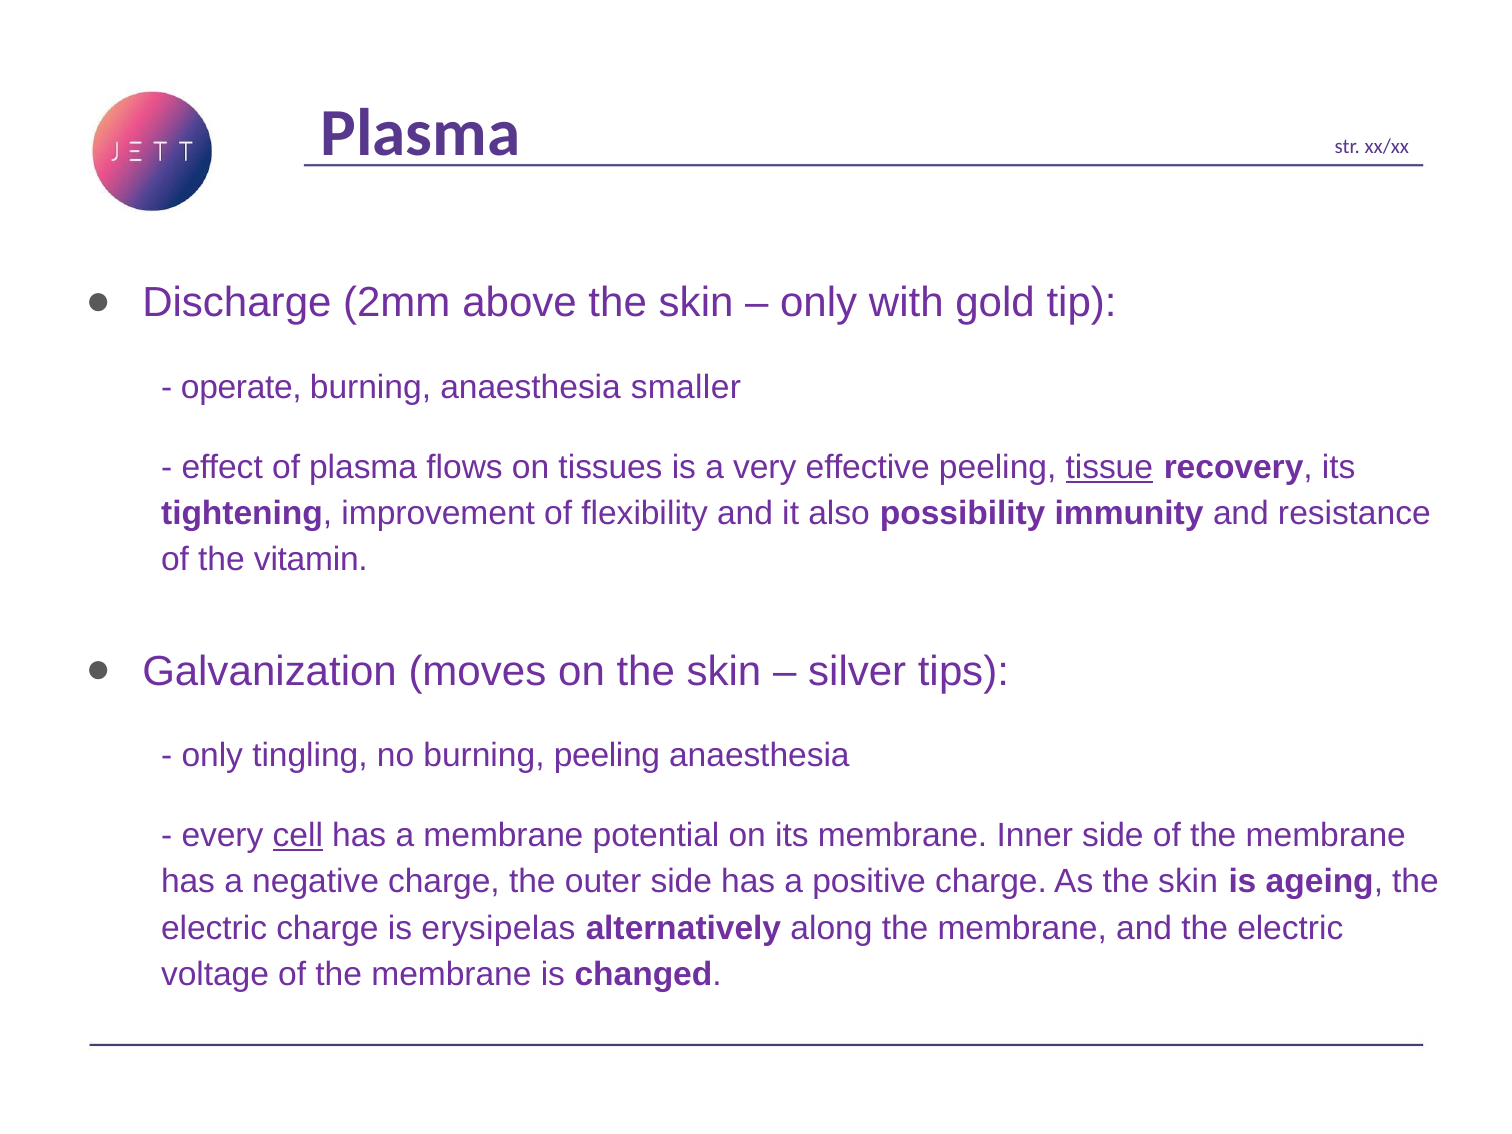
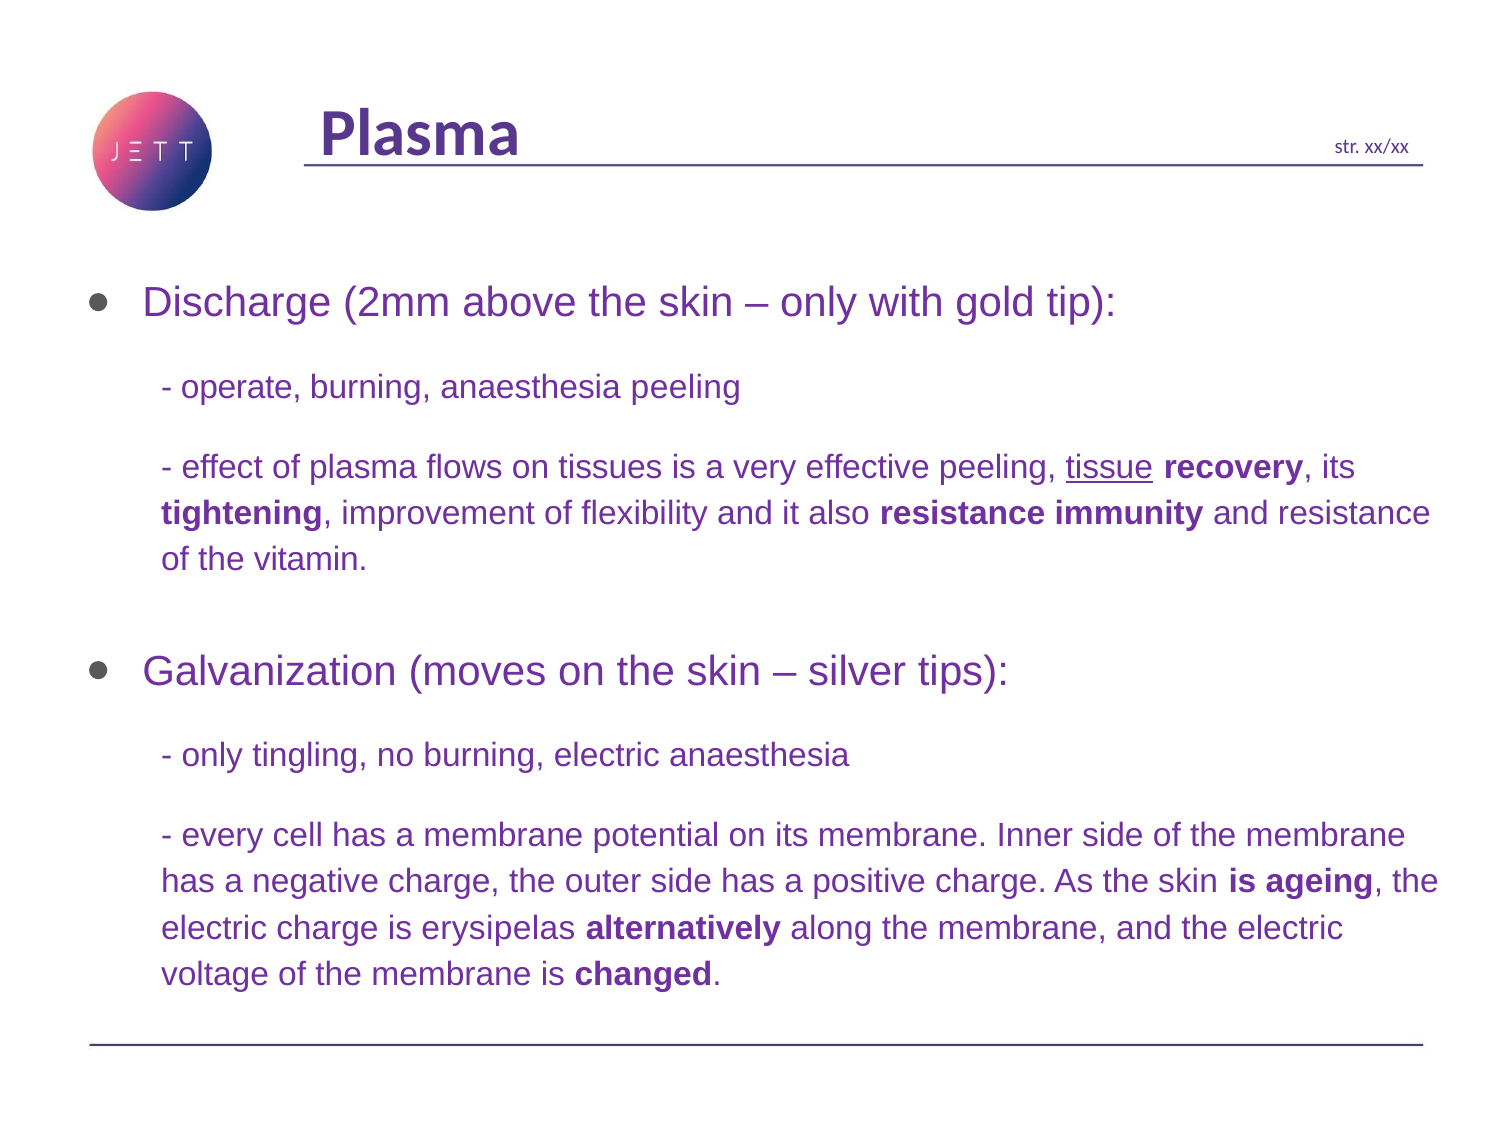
anaesthesia smaller: smaller -> peeling (686, 387)
also possibility: possibility -> resistance (963, 514)
burning peeling: peeling -> electric (607, 756)
cell underline: present -> none (298, 836)
